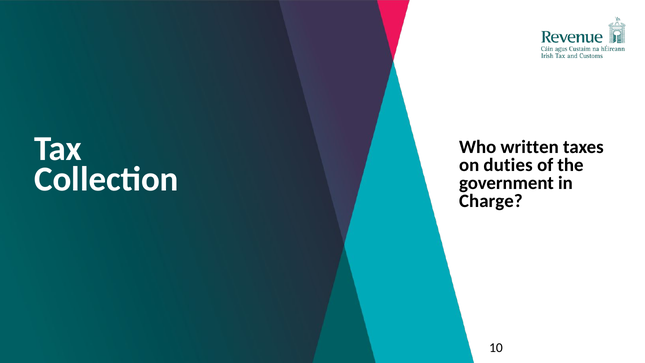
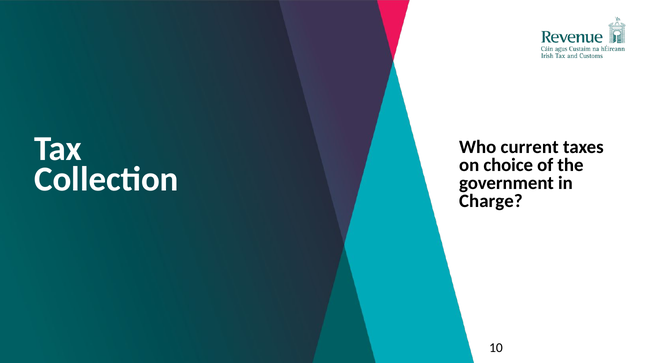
written: written -> current (530, 147)
duties: duties -> choice (508, 165)
